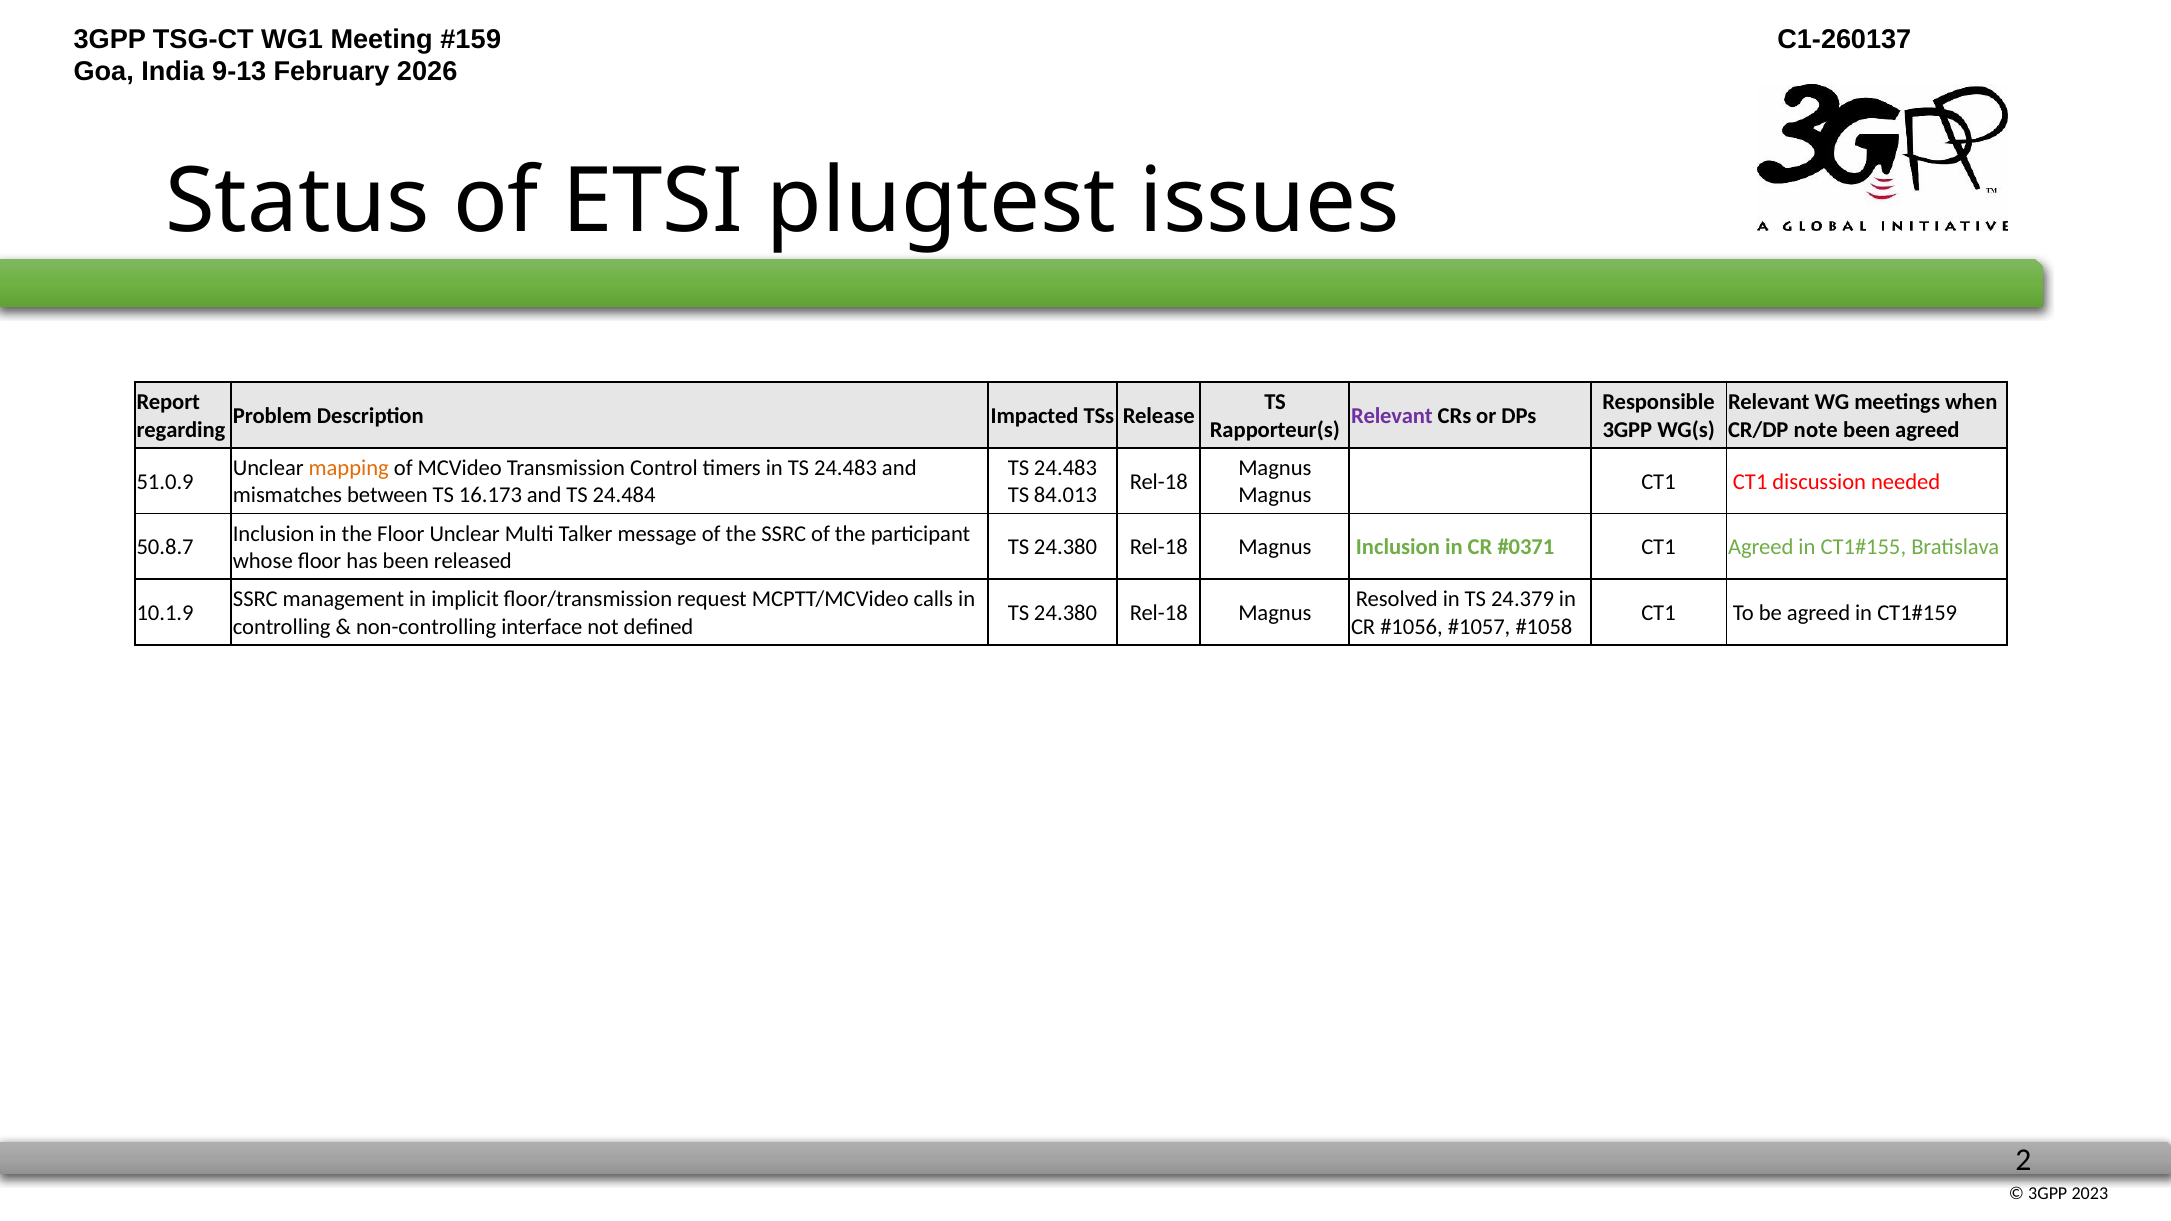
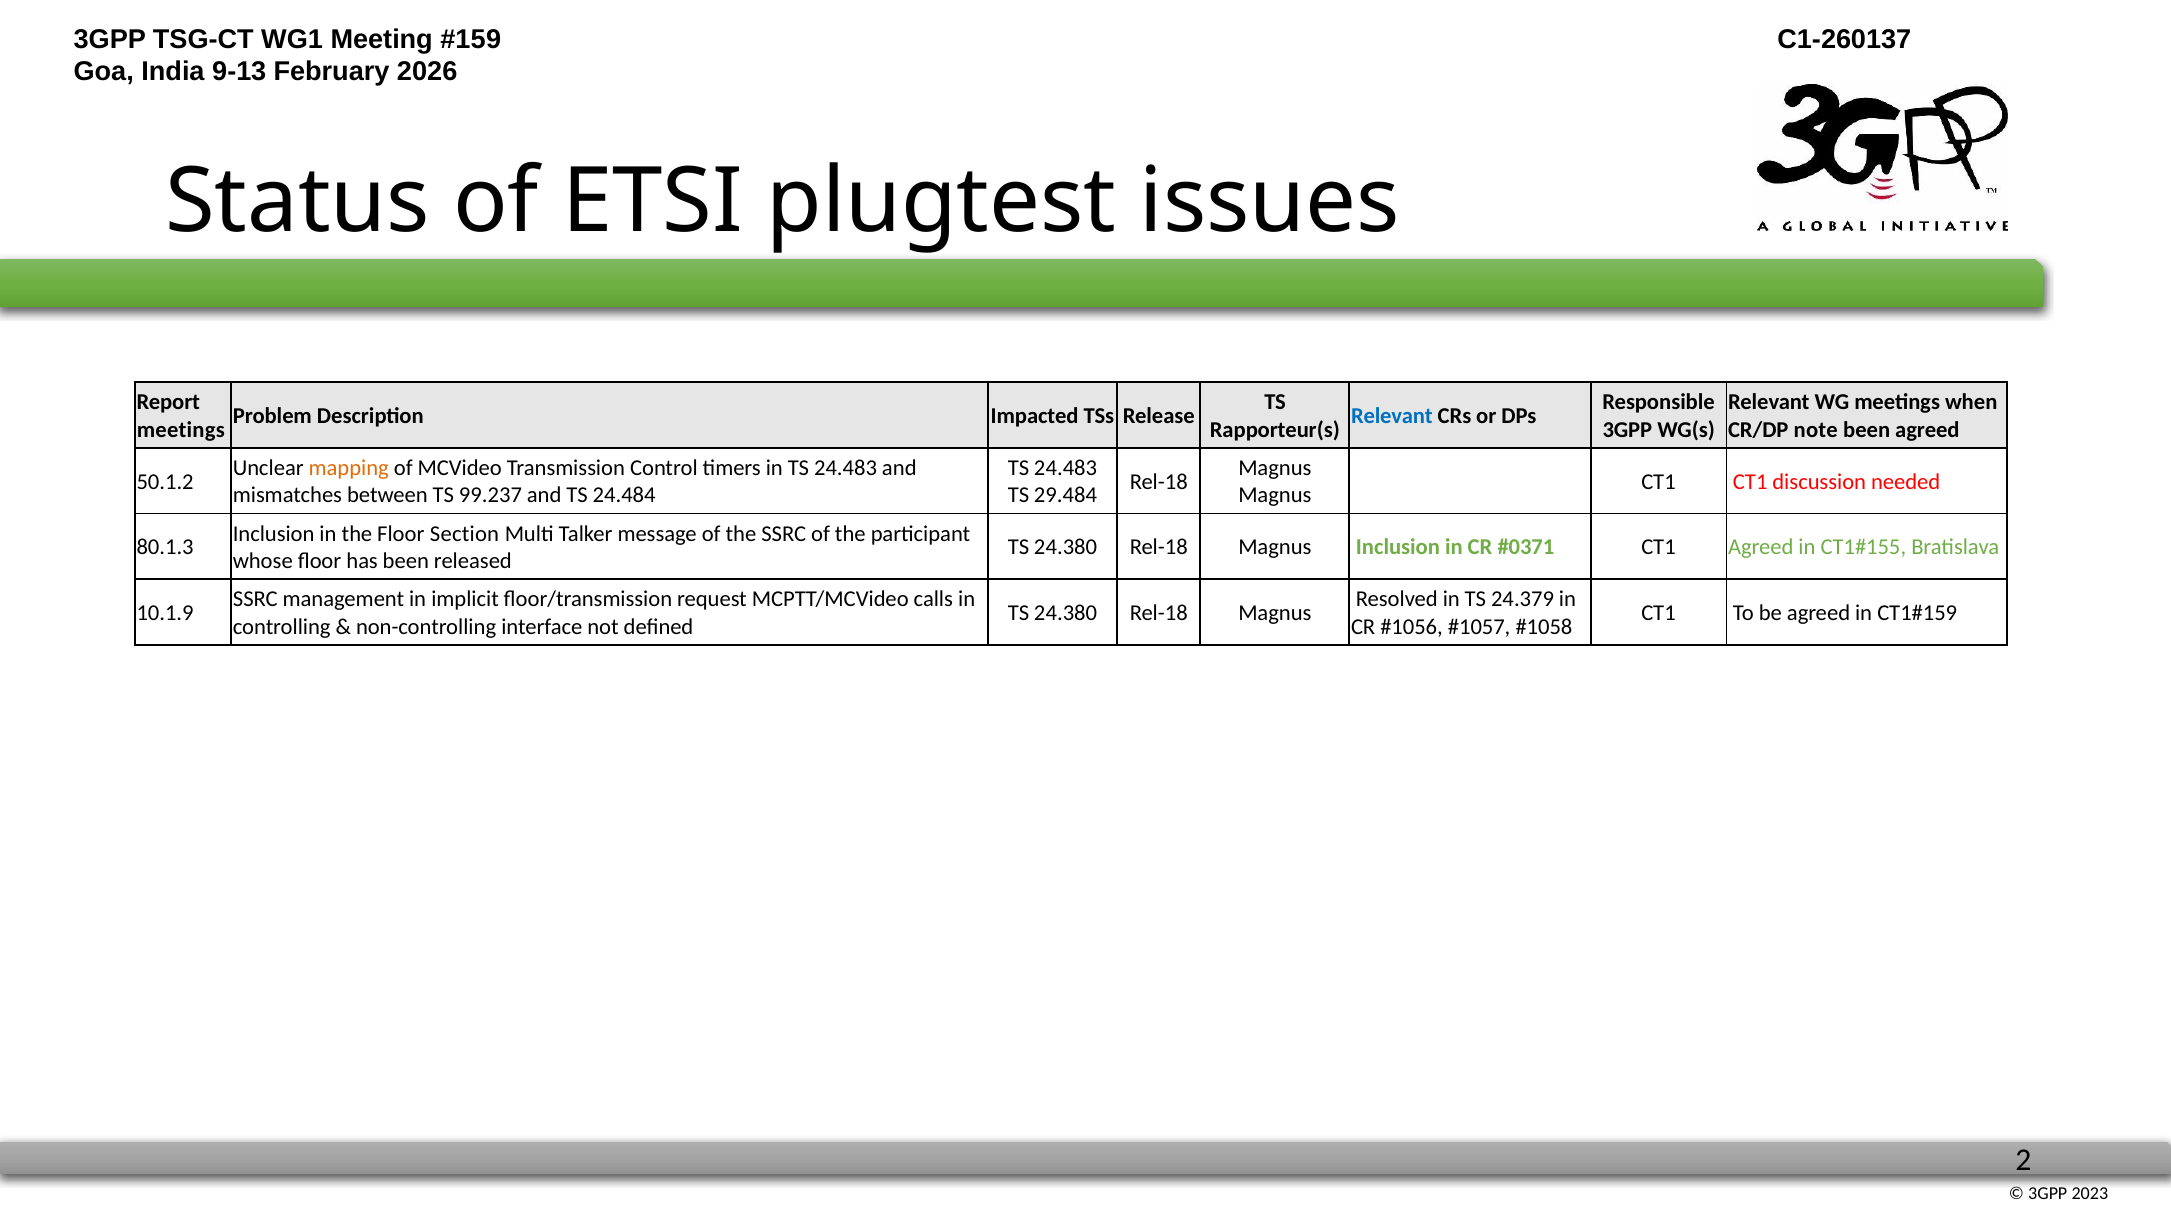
Relevant colour: purple -> blue (1392, 416)
regarding: regarding -> meetings (181, 430)
51.0.9: 51.0.9 -> 50.1.2 (165, 482)
16.173: 16.173 -> 99.237 (490, 495)
84.013: 84.013 -> 29.484 (1066, 495)
Floor Unclear: Unclear -> Section (465, 534)
50.8.7: 50.8.7 -> 80.1.3 (165, 547)
